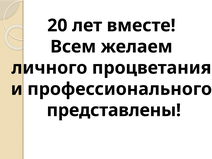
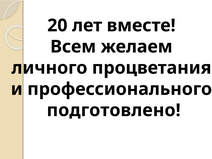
представлены: представлены -> подготовлено (114, 110)
